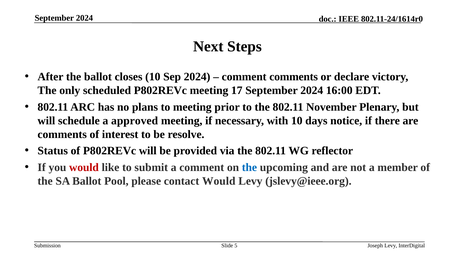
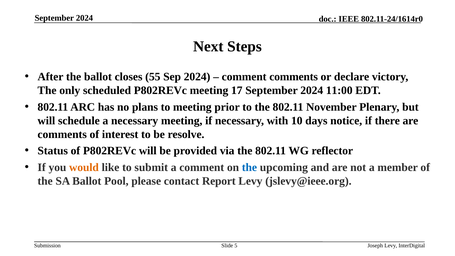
closes 10: 10 -> 55 (153, 77)
16:00: 16:00 -> 11:00 (339, 90)
a approved: approved -> necessary (135, 121)
would colour: red -> orange (84, 167)
contact Would: Would -> Report (219, 181)
